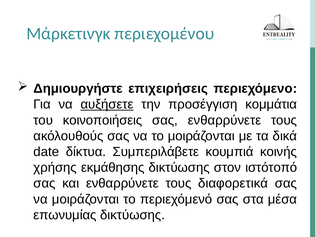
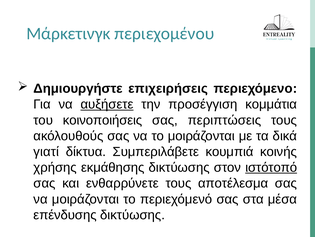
σας ενθαρρύνετε: ενθαρρύνετε -> περιπτώσεις (224, 120)
date: date -> γιατί (46, 151)
ιστότοπό underline: none -> present (271, 167)
διαφορετικά: διαφορετικά -> αποτέλεσμα (233, 183)
επωνυμίας: επωνυμίας -> επένδυσης (65, 214)
